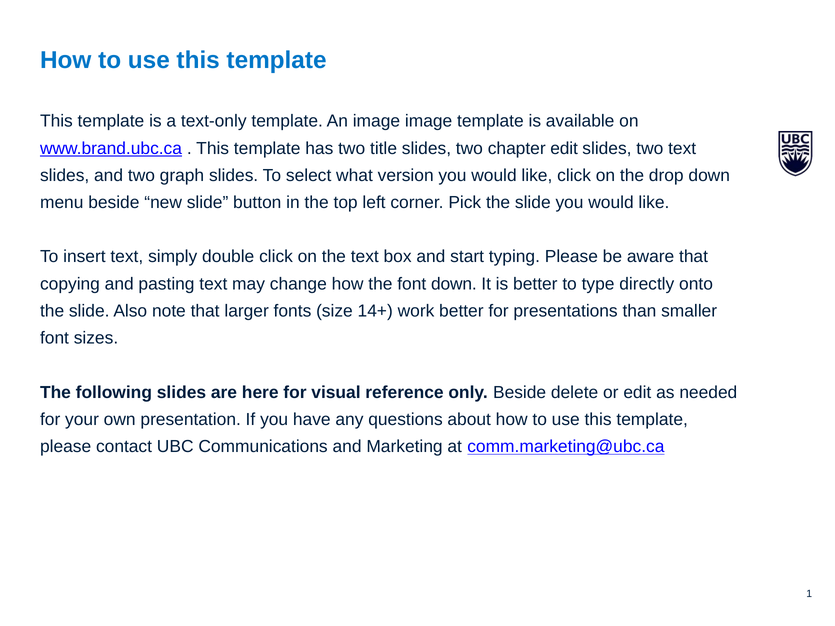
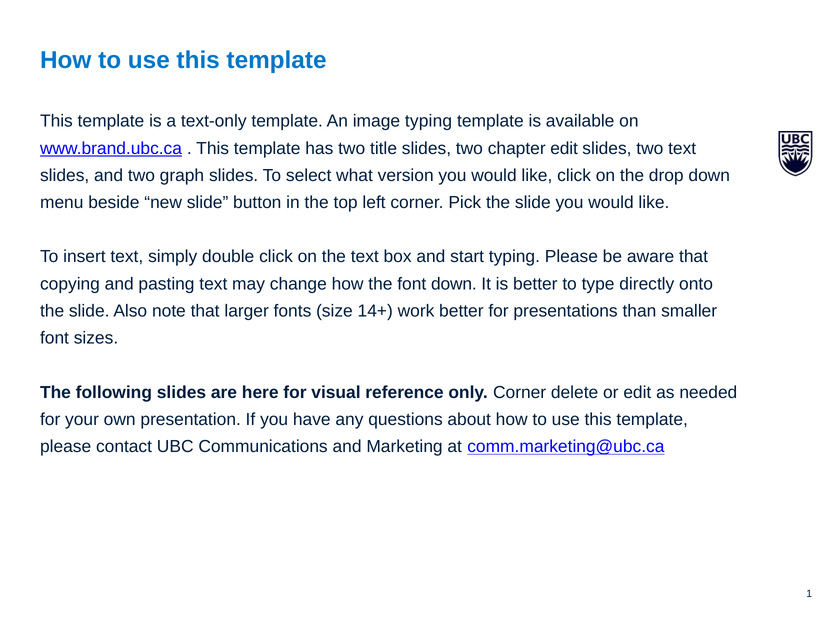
image image: image -> typing (429, 121)
only Beside: Beside -> Corner (520, 392)
